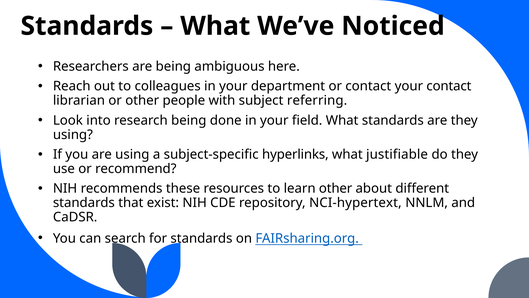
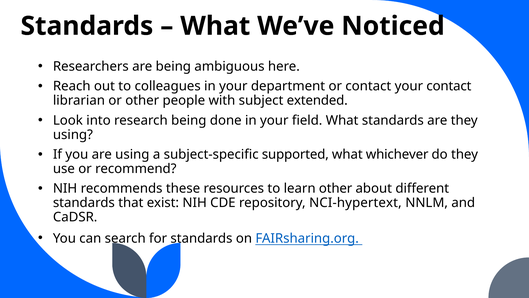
referring: referring -> extended (317, 100)
hyperlinks: hyperlinks -> supported (295, 154)
justifiable: justifiable -> whichever (397, 154)
